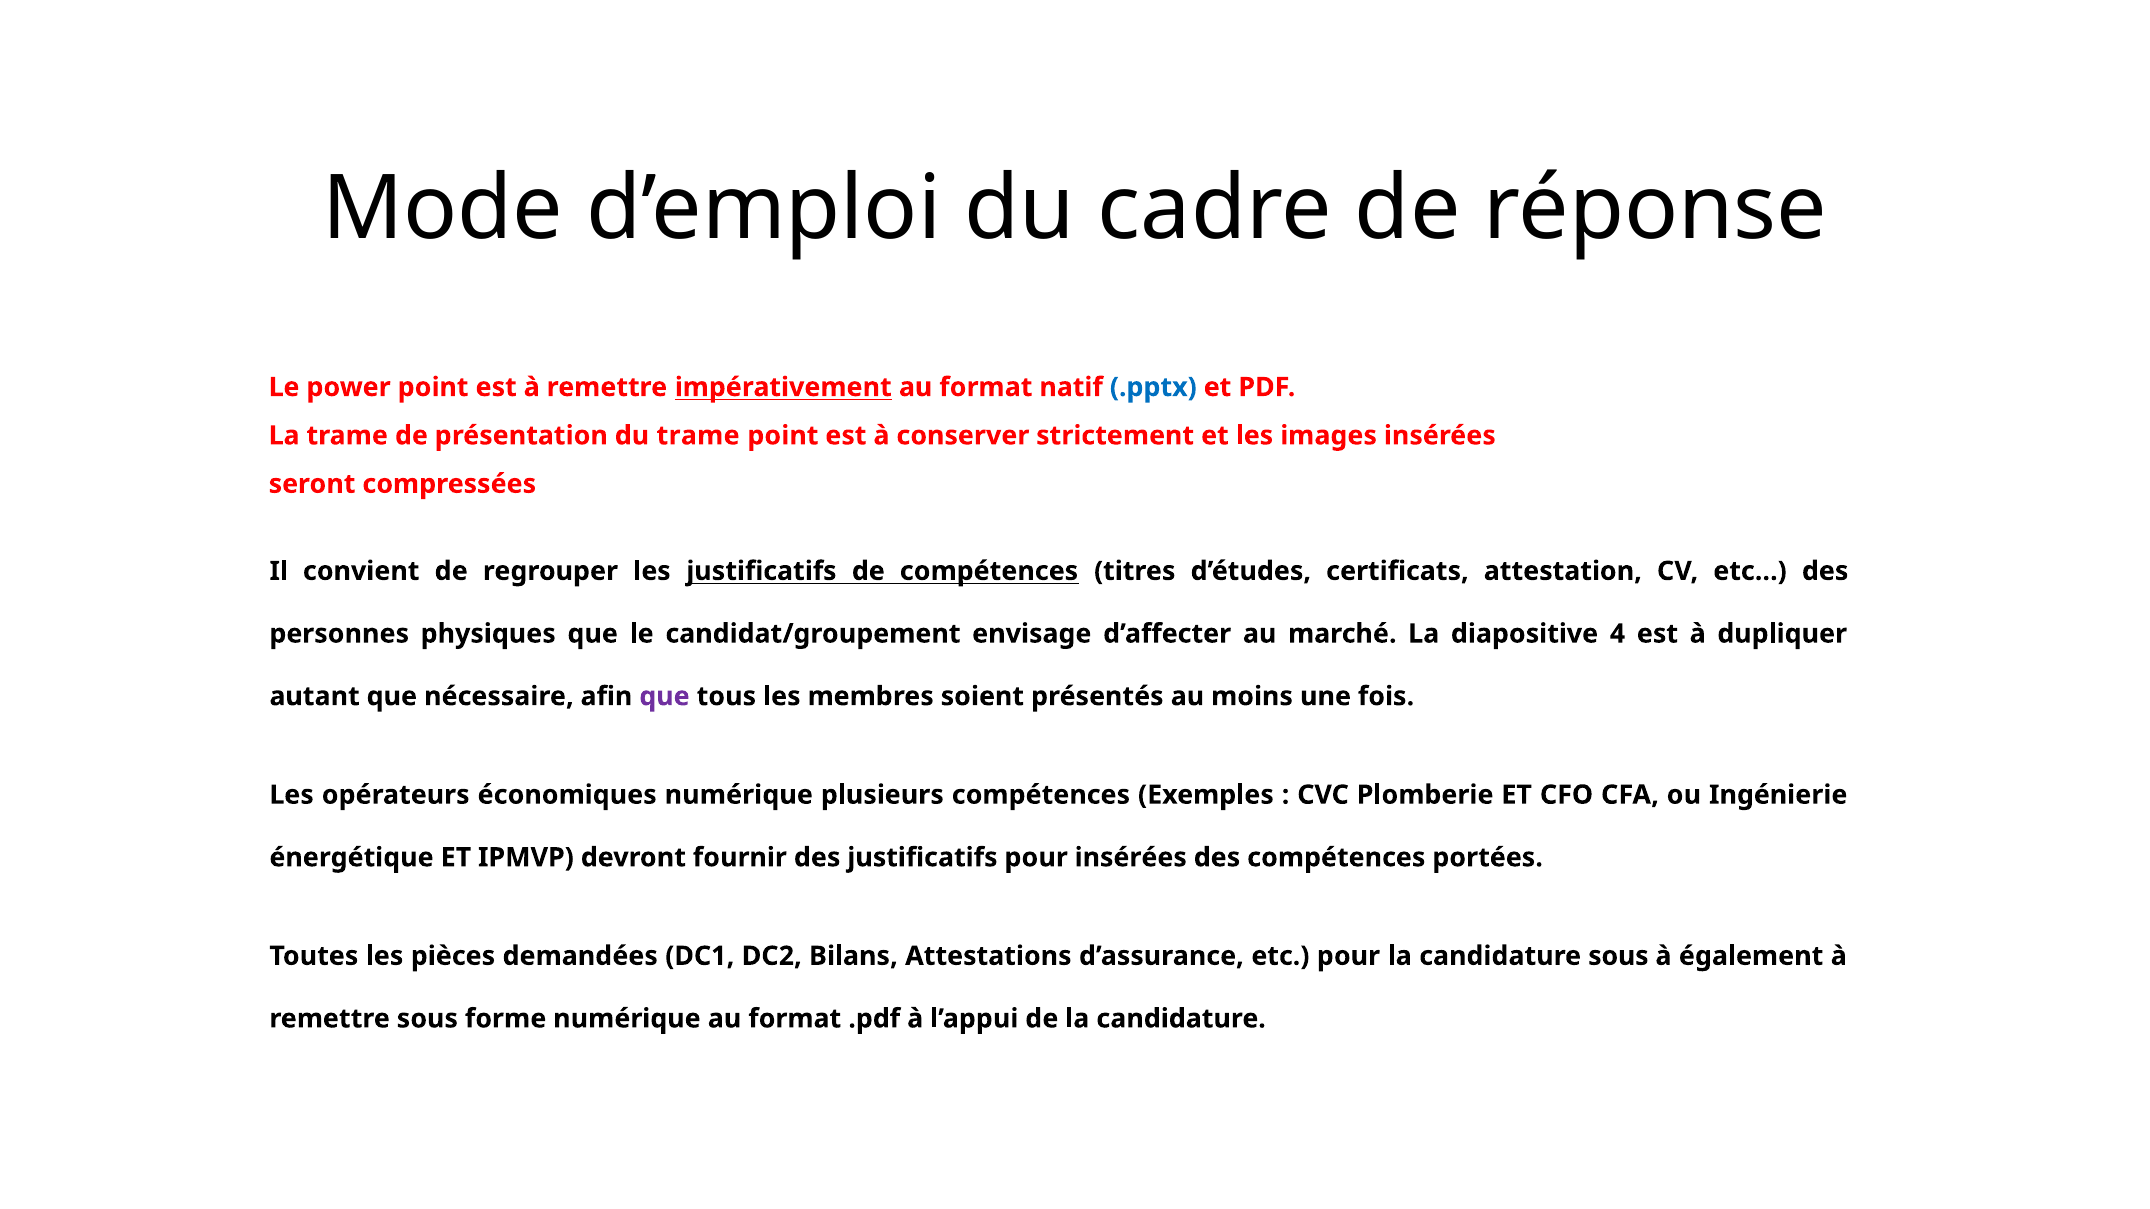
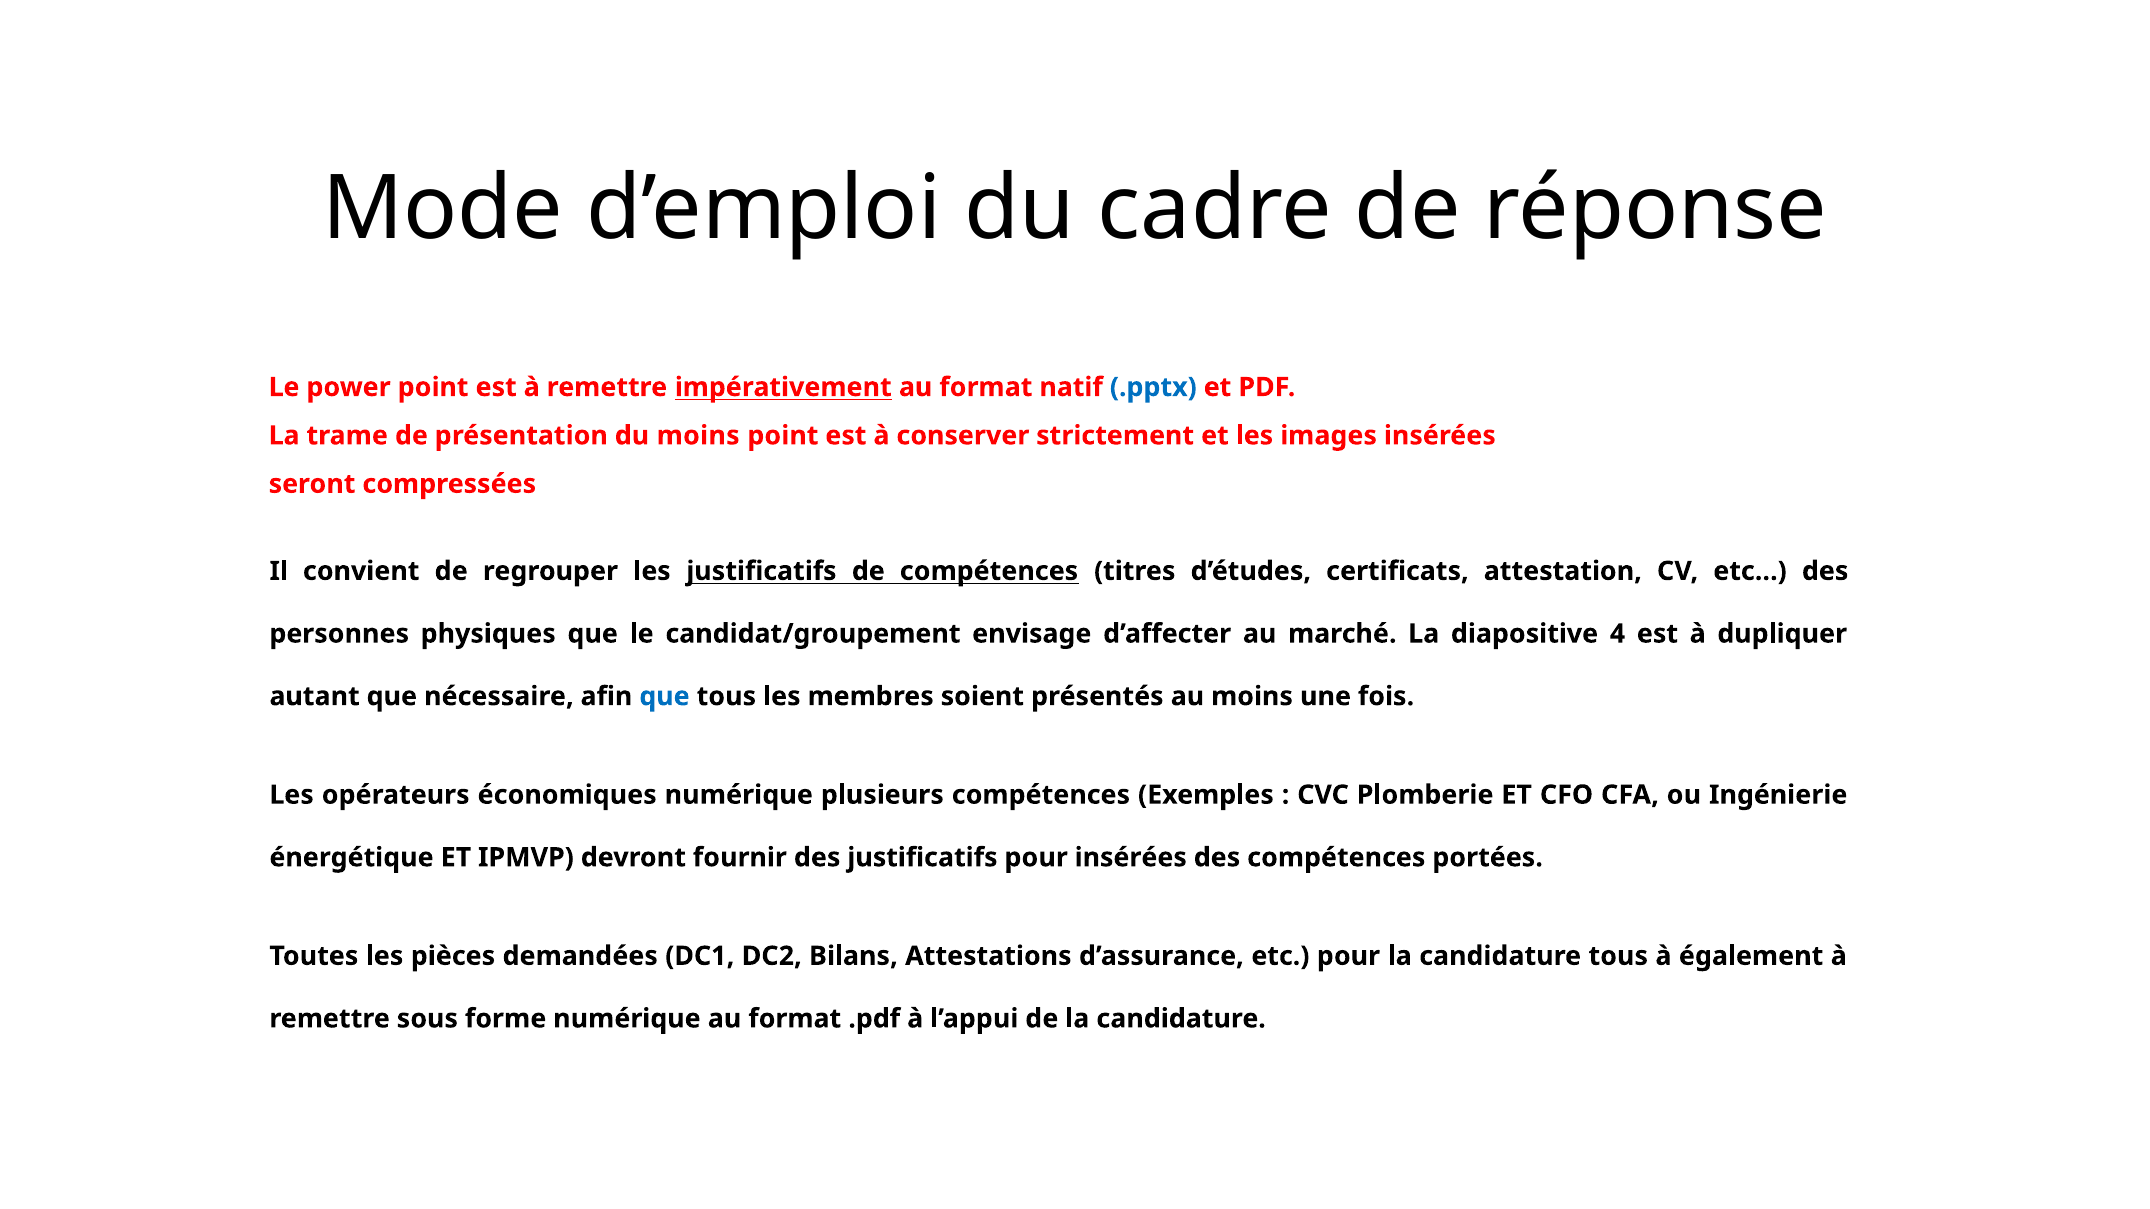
du trame: trame -> moins (698, 436)
que colour: purple -> blue (664, 697)
candidature sous: sous -> tous (1618, 956)
